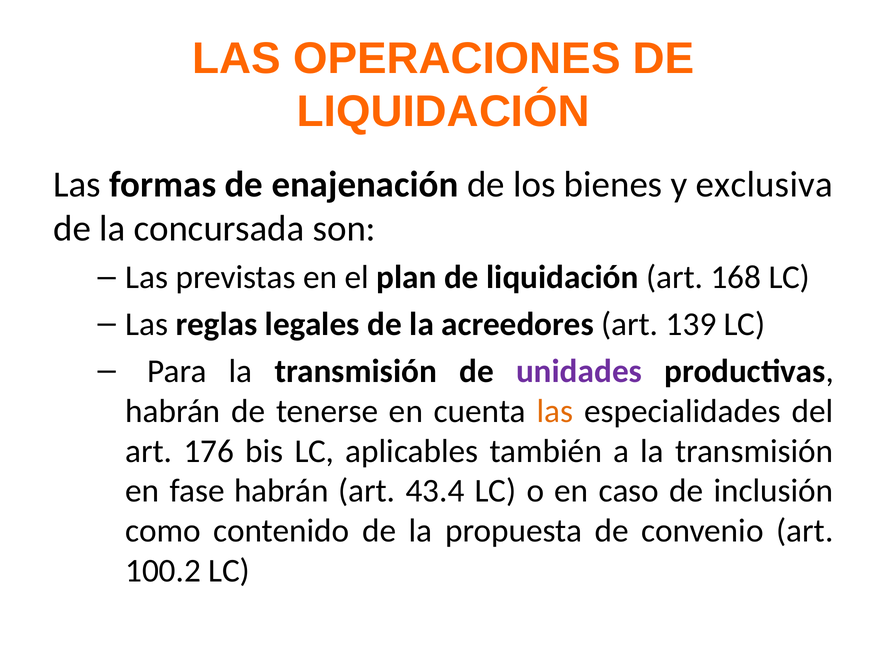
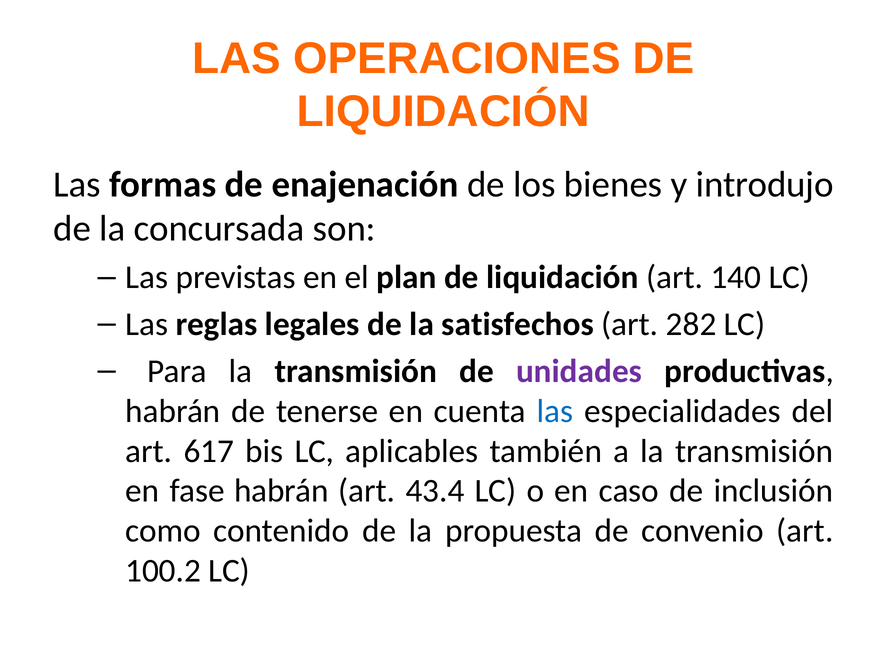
exclusiva: exclusiva -> introdujo (765, 184)
168: 168 -> 140 (736, 278)
acreedores: acreedores -> satisfechos (518, 324)
139: 139 -> 282 (691, 324)
las colour: orange -> blue (555, 411)
176: 176 -> 617 (209, 451)
